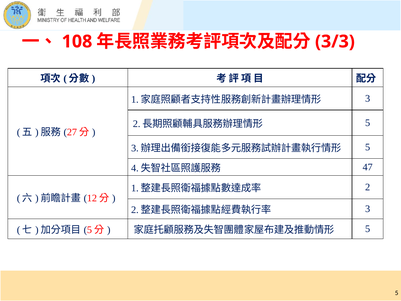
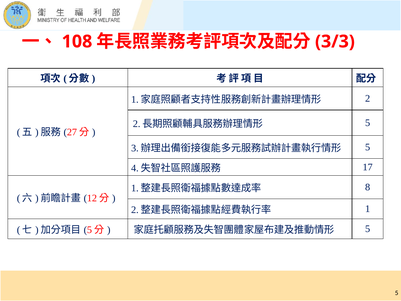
3: 3 -> 2 (368, 98)
47: 47 -> 17 (368, 167)
2: 2 -> 8 (368, 187)
3: 3 -> 1 (368, 209)
